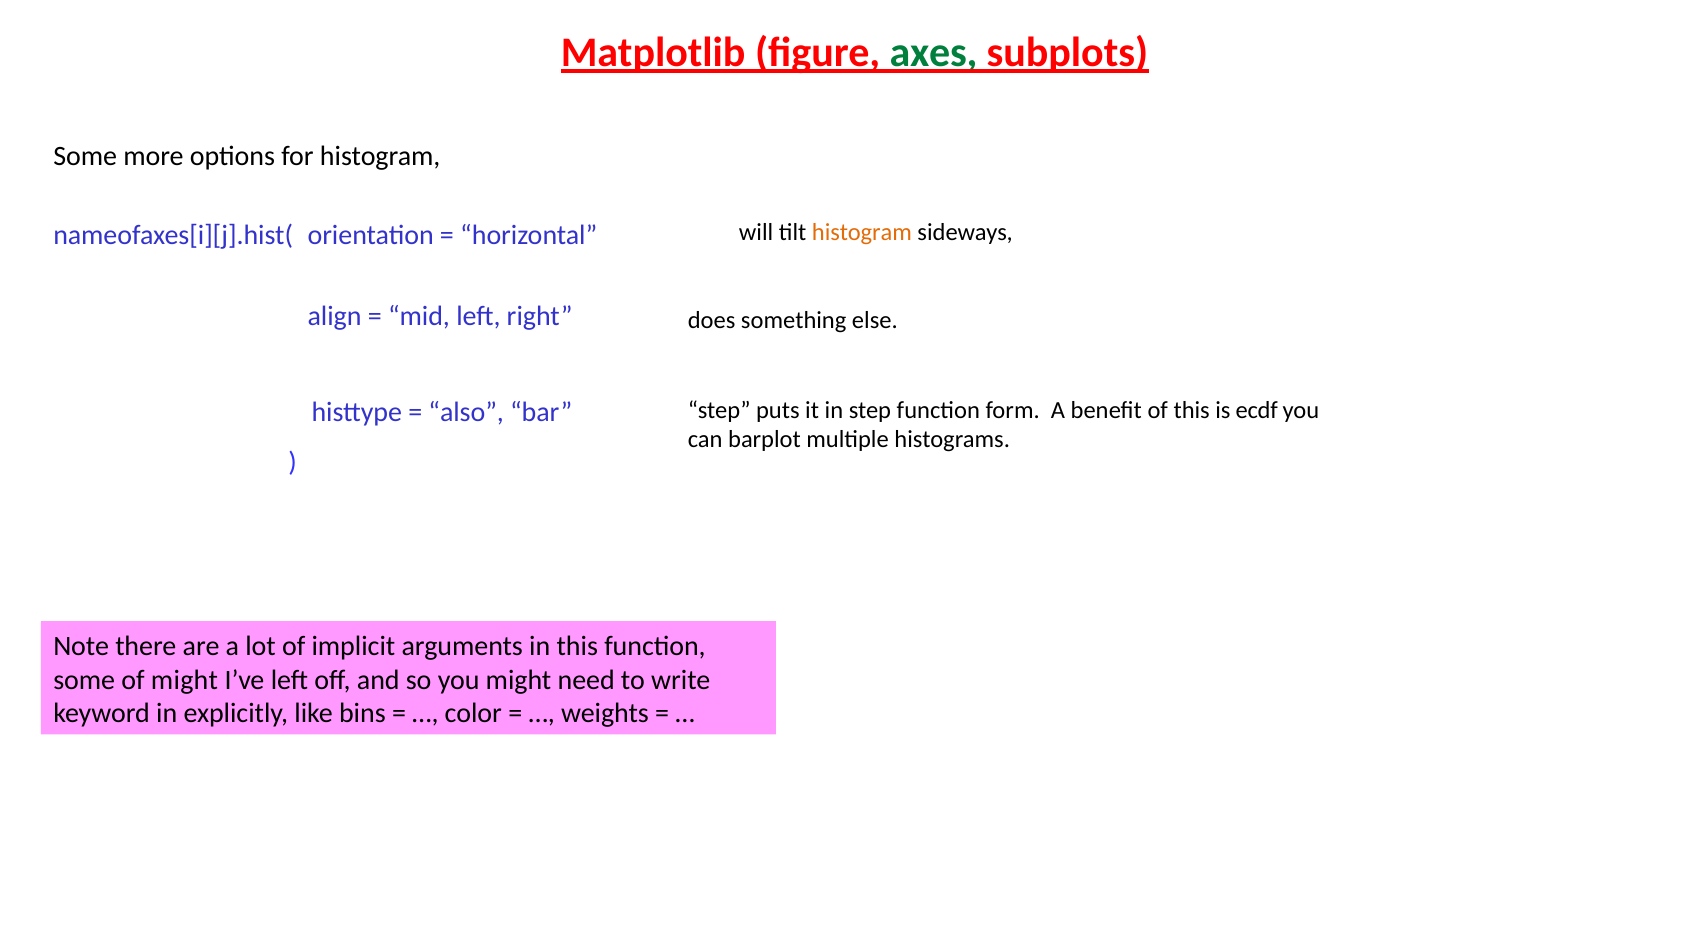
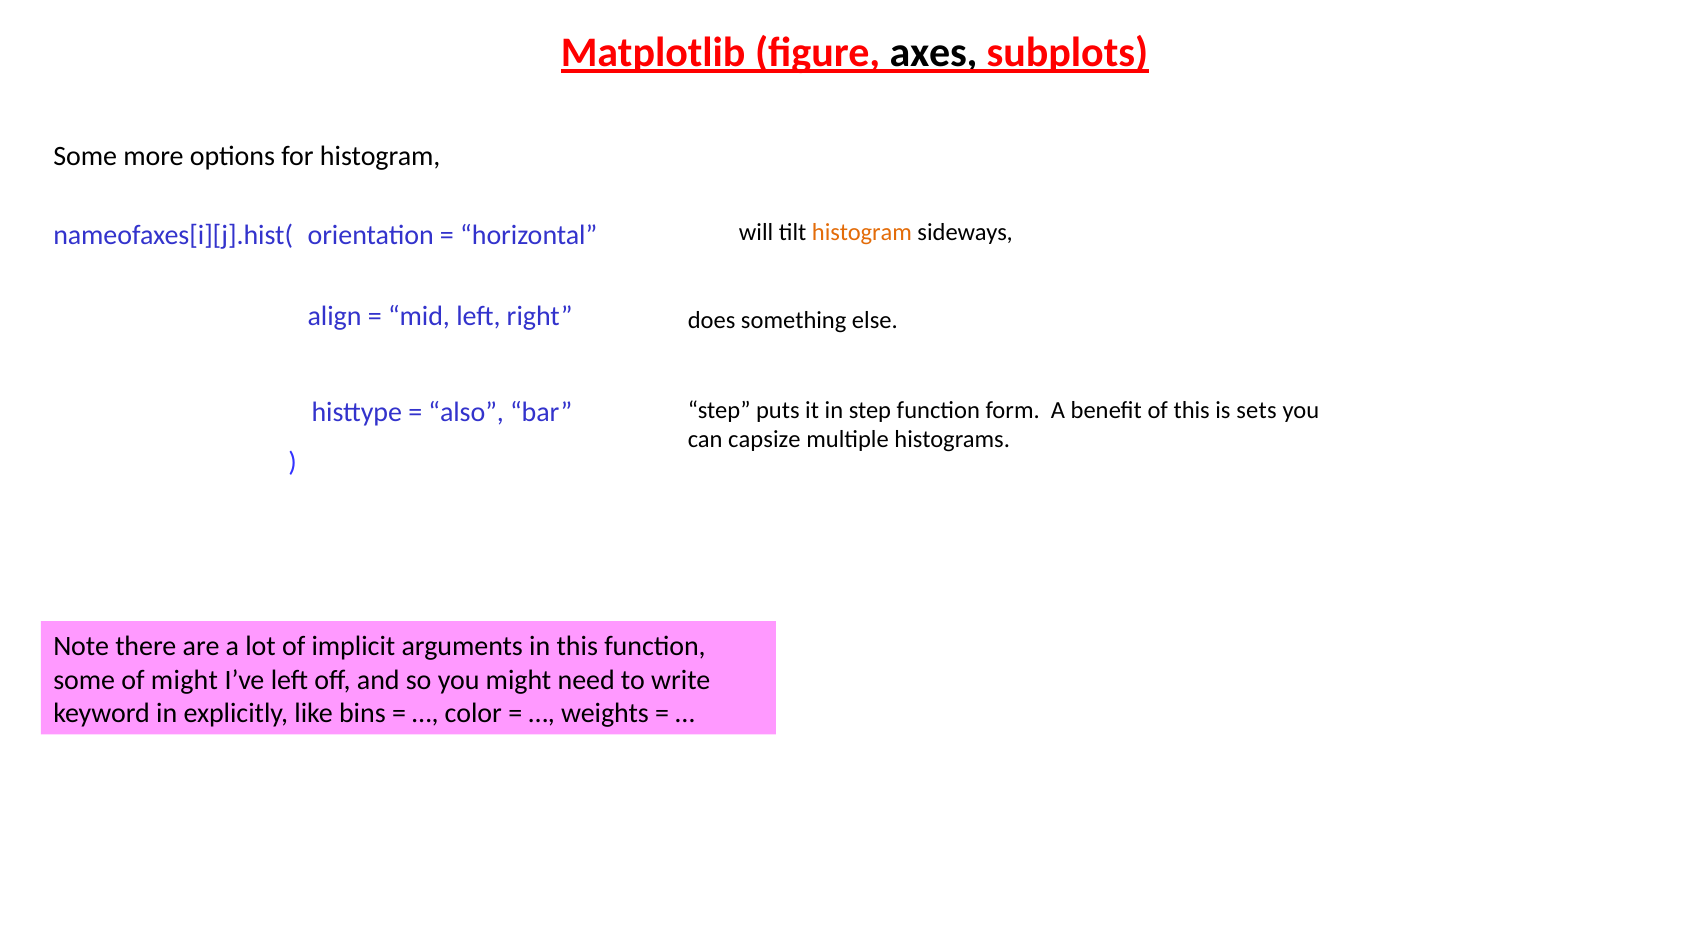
axes colour: green -> black (934, 53)
ecdf: ecdf -> sets (1256, 410)
barplot: barplot -> capsize (764, 440)
